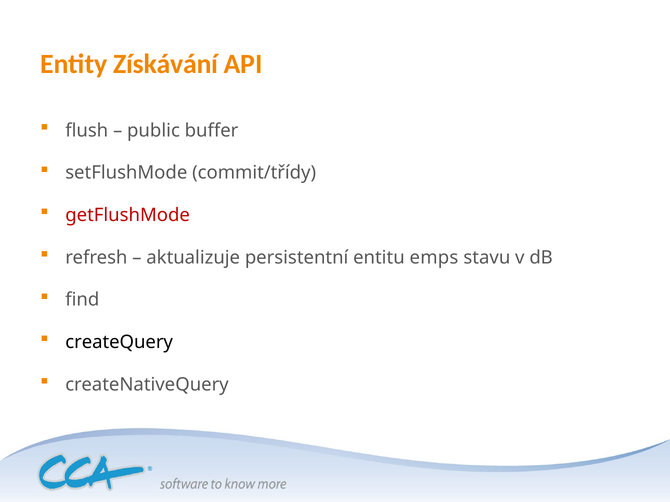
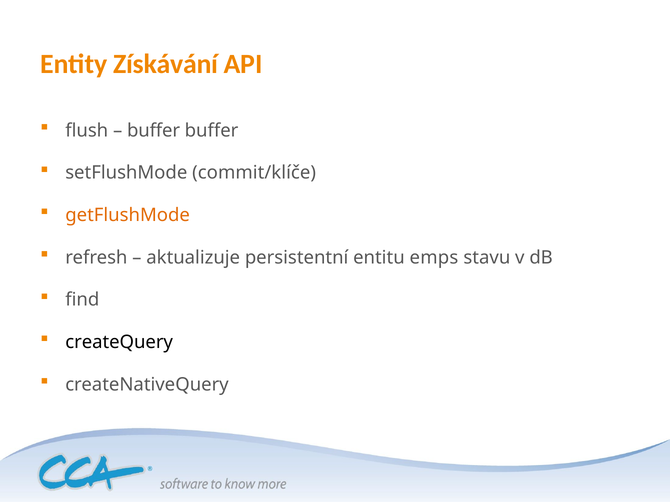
public: public -> buffer (154, 130)
commit/třídy: commit/třídy -> commit/klíče (254, 173)
getFlushMode colour: red -> orange (128, 215)
